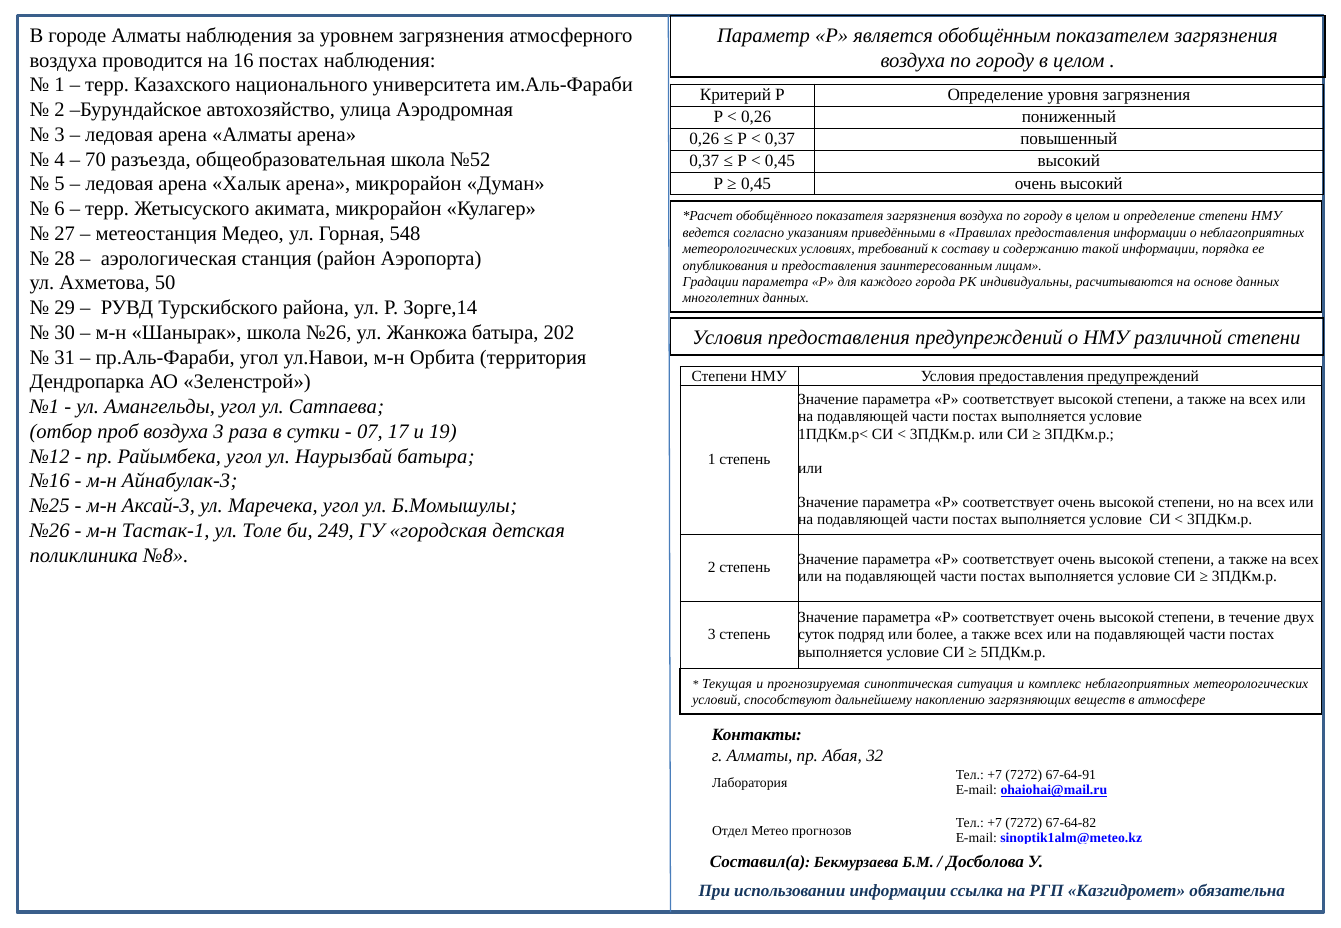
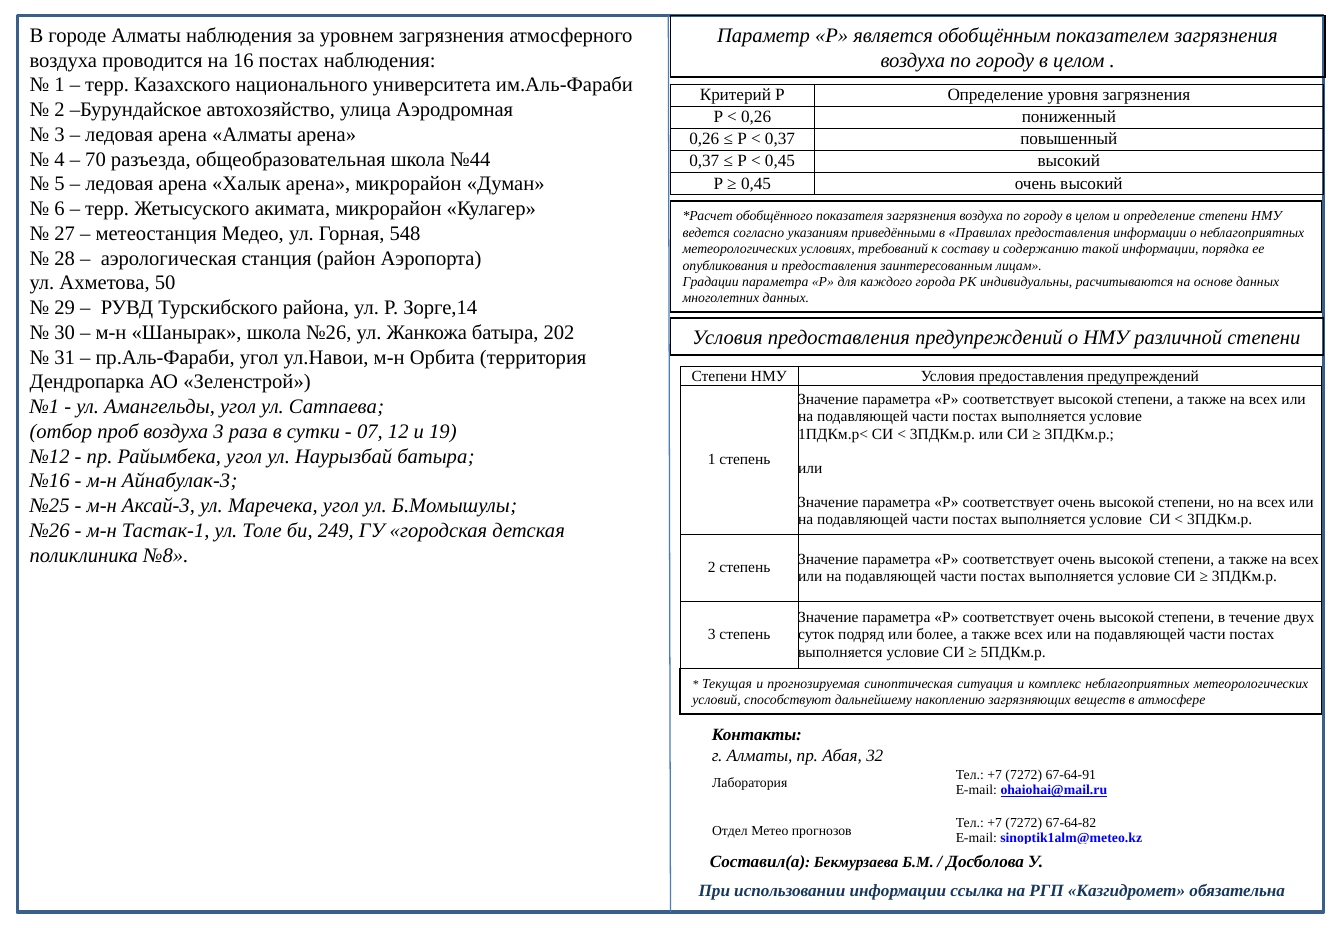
№52: №52 -> №44 (470, 159)
17: 17 -> 12 (398, 432)
